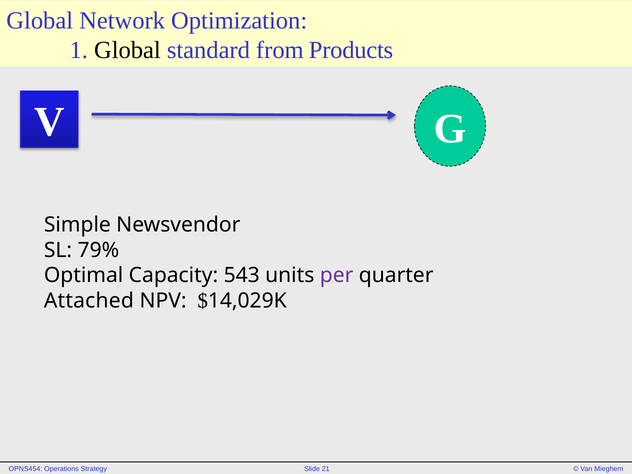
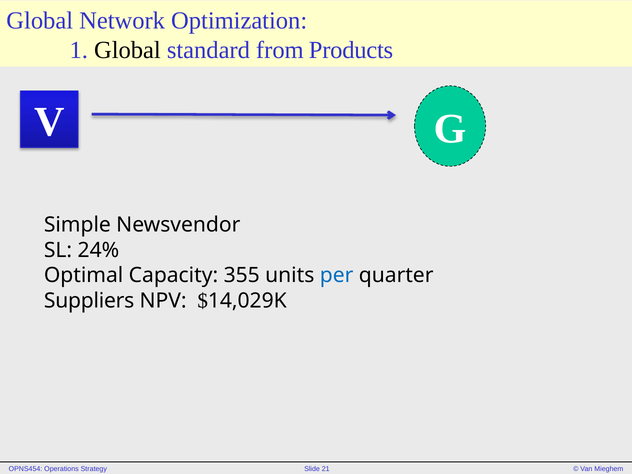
79%: 79% -> 24% (98, 250)
543: 543 -> 355 (242, 276)
per colour: purple -> blue (337, 276)
Attached: Attached -> Suppliers (89, 301)
